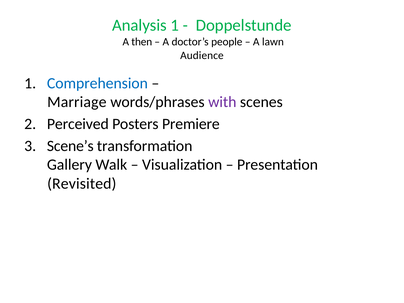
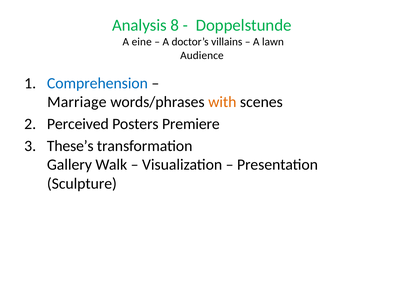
Analysis 1: 1 -> 8 (175, 25)
then: then -> eine (142, 42)
people: people -> villains (227, 42)
with colour: purple -> orange (222, 102)
Scene’s: Scene’s -> These’s (70, 146)
Revisited: Revisited -> Sculpture (82, 184)
